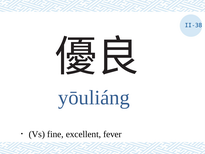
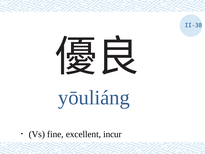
fever: fever -> incur (112, 134)
